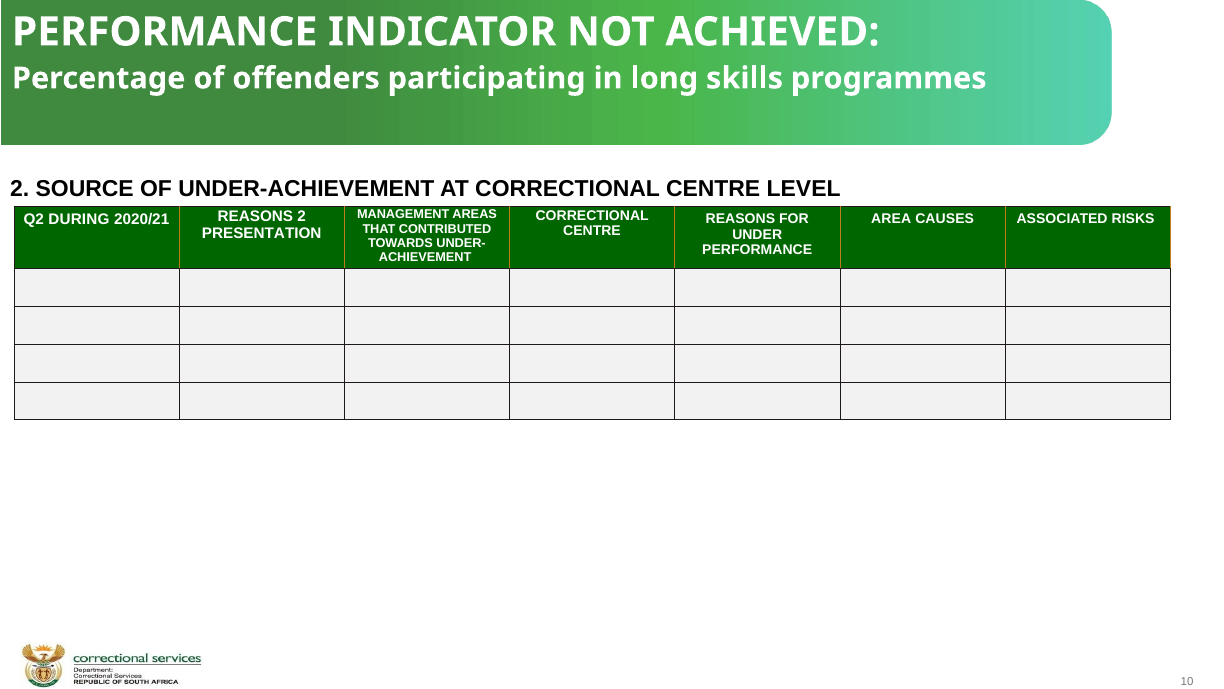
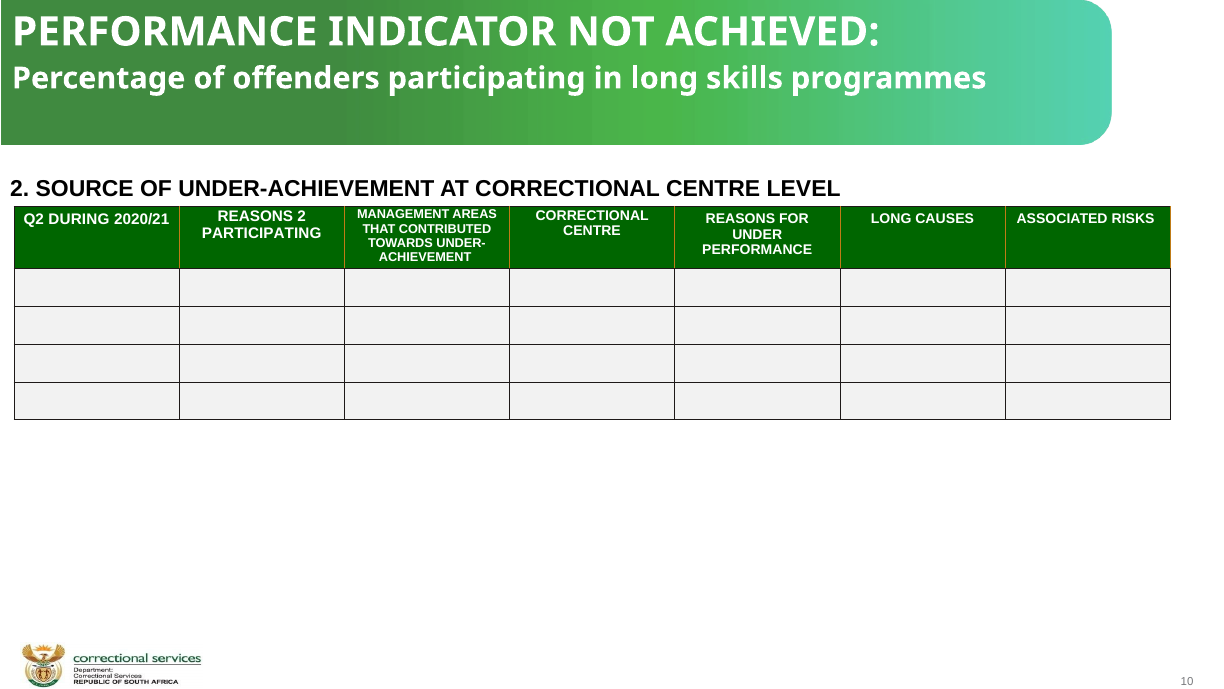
AREA: AREA -> LONG (891, 219)
PRESENTATION: PRESENTATION -> PARTICIPATING (262, 233)
